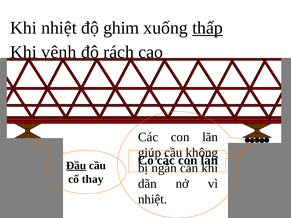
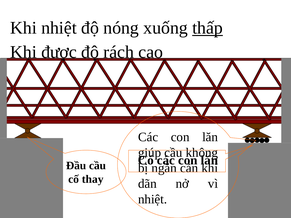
ghim: ghim -> nóng (121, 28)
vênh: vênh -> được (59, 52)
Đầu underline: present -> none (76, 166)
